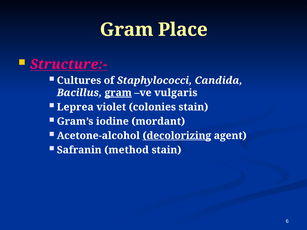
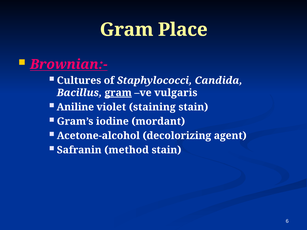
Structure:-: Structure:- -> Brownian:- (69, 64)
Leprea: Leprea -> Aniline (75, 107)
colonies: colonies -> staining (152, 107)
decolorizing underline: present -> none (177, 136)
